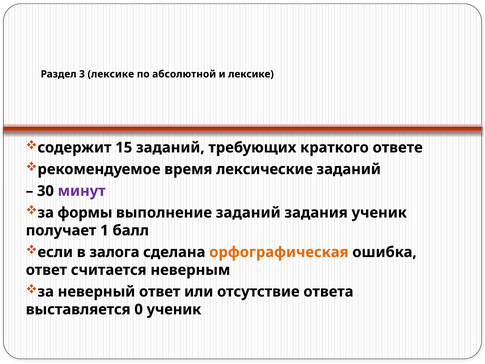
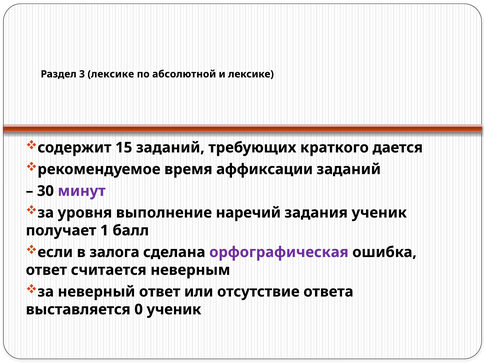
ответе: ответе -> дается (398, 147)
лексические: лексические -> аффиксации (265, 169)
формы: формы -> уровня (85, 213)
выполнение заданий: заданий -> наречий (248, 213)
орфографическая colour: orange -> purple (279, 252)
